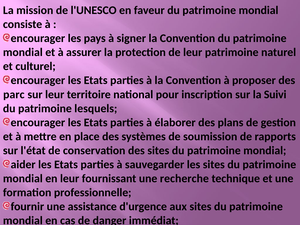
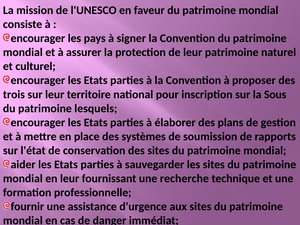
parc: parc -> trois (14, 94)
Suivi: Suivi -> Sous (275, 94)
